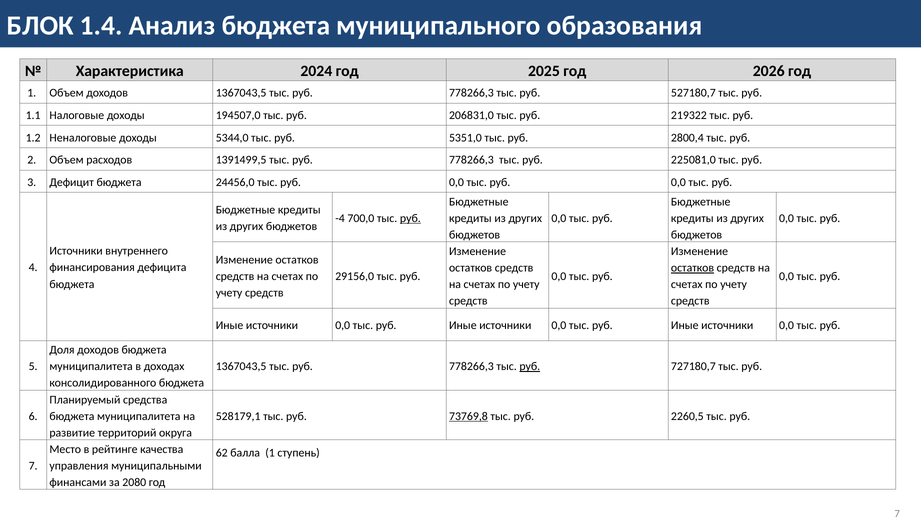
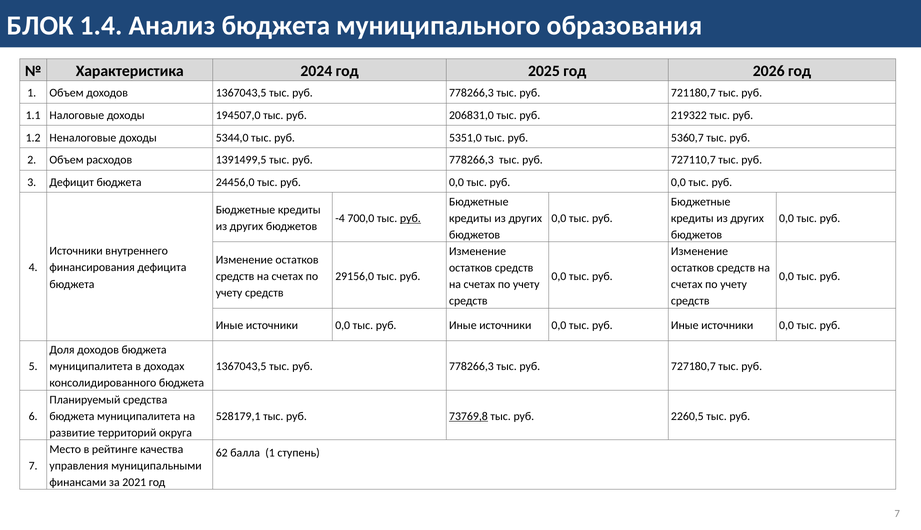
527180,7: 527180,7 -> 721180,7 (693, 93)
2800,4: 2800,4 -> 5360,7 (687, 138)
225081,0: 225081,0 -> 727110,7 (693, 160)
остатков underline: present -> none (693, 268)
руб underline: present -> none (530, 367)
2080: 2080 -> 2021 (134, 483)
